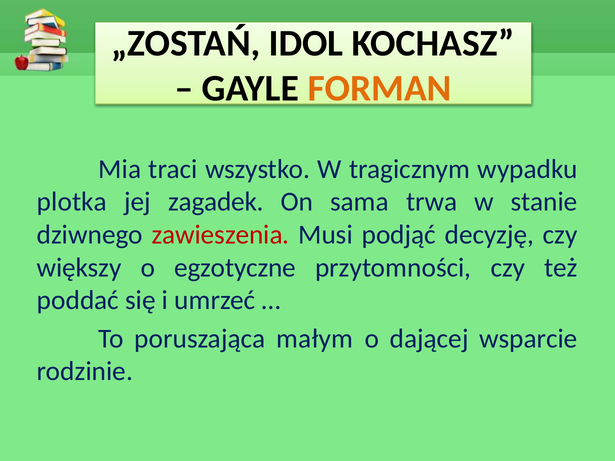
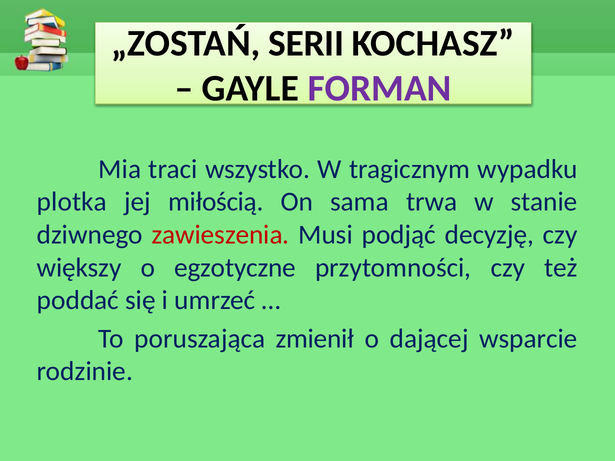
IDOL: IDOL -> SERII (306, 43)
FORMAN colour: orange -> purple (380, 88)
zagadek: zagadek -> miłością (216, 202)
małym: małym -> zmienił (315, 339)
